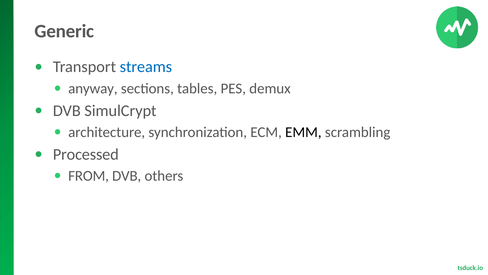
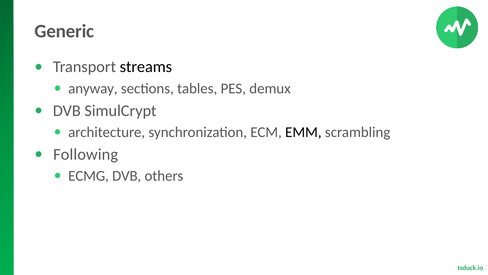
streams colour: blue -> black (146, 67)
Processed: Processed -> Following (86, 154)
FROM: FROM -> ECMG (89, 176)
